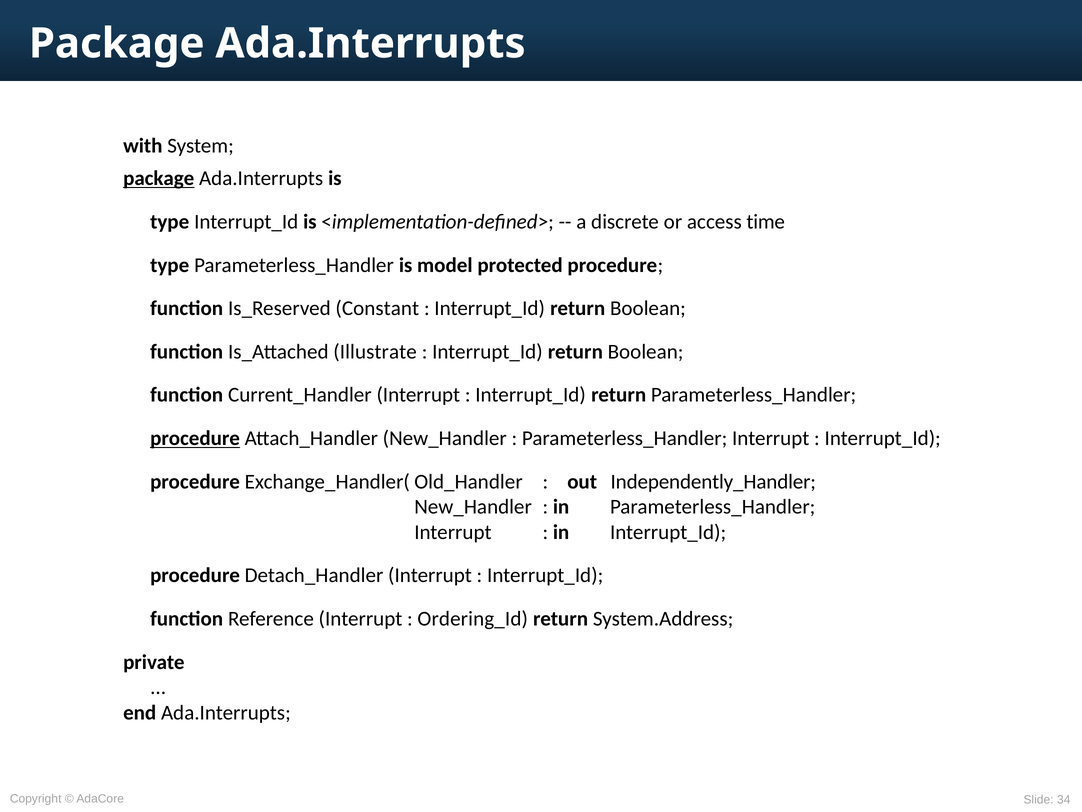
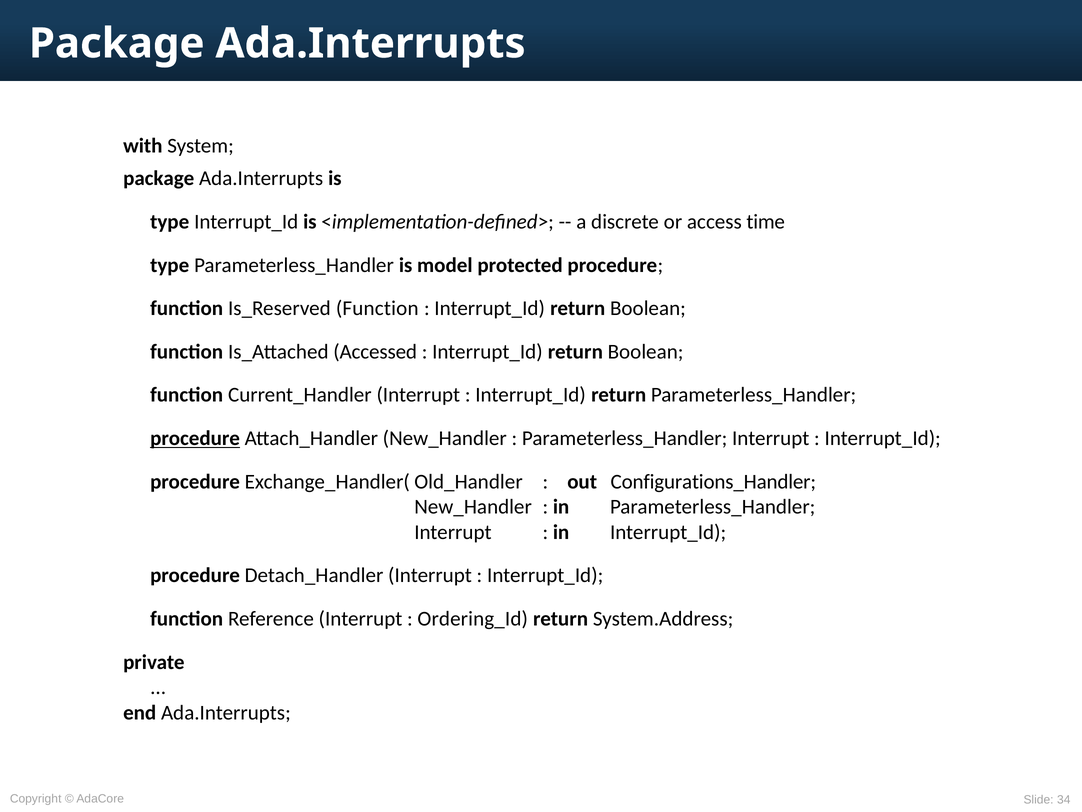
package underline: present -> none (159, 178)
Is_Reserved Constant: Constant -> Function (377, 308)
Illustrate: Illustrate -> Accessed (375, 352)
Independently_Handler: Independently_Handler -> Configurations_Handler (713, 481)
